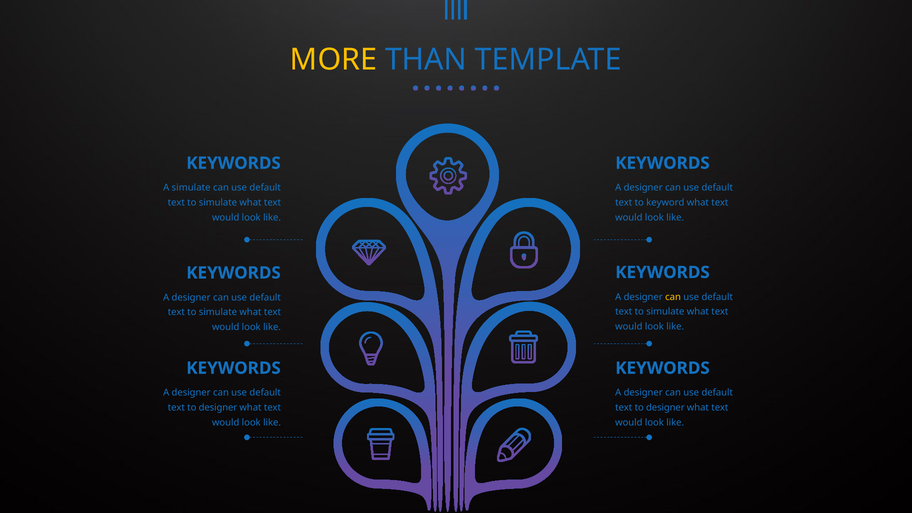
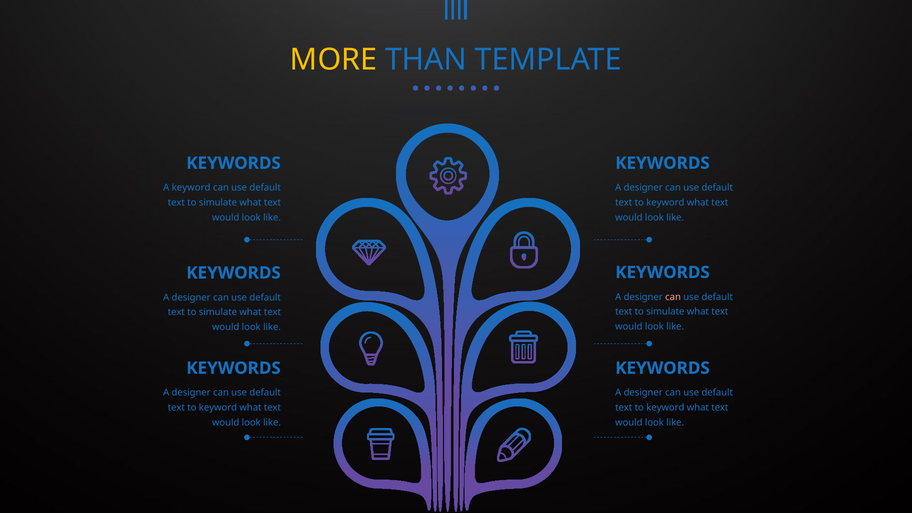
A simulate: simulate -> keyword (191, 188)
can colour: yellow -> pink (673, 297)
designer: designer -> keyword (218, 408)
designer: designer -> keyword (665, 408)
